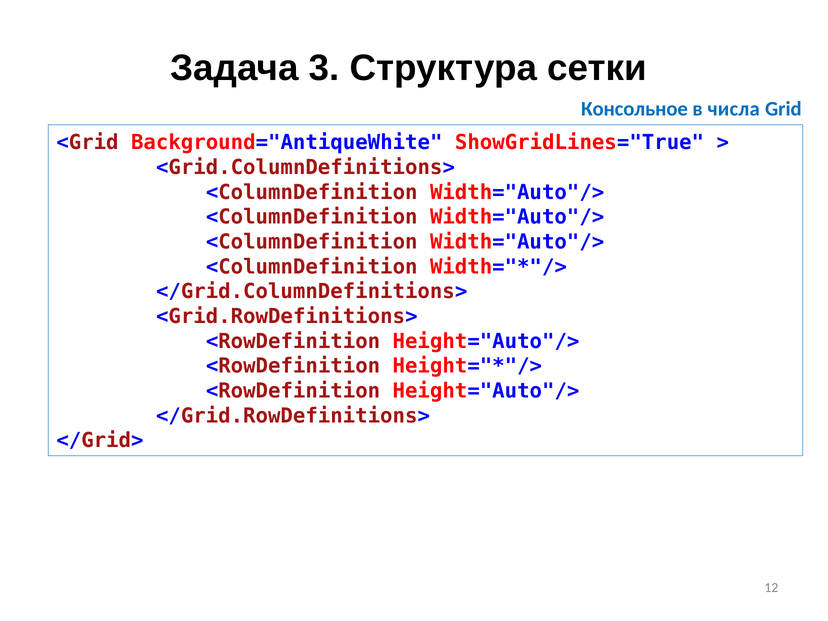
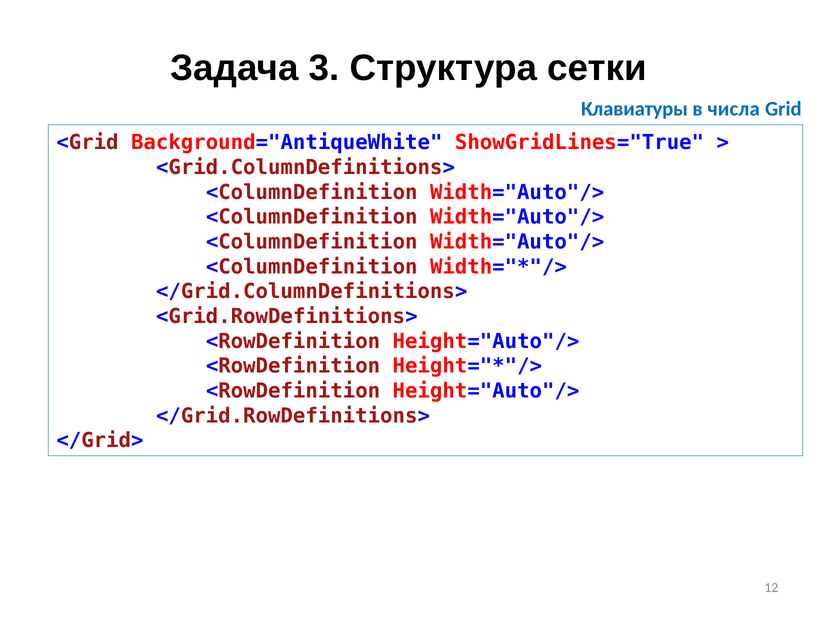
Консольное: Консольное -> Клавиатуры (634, 109)
